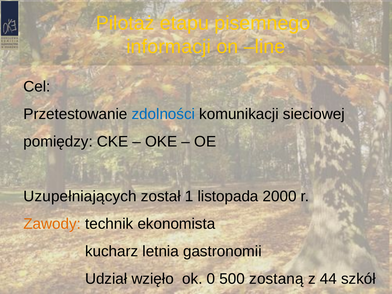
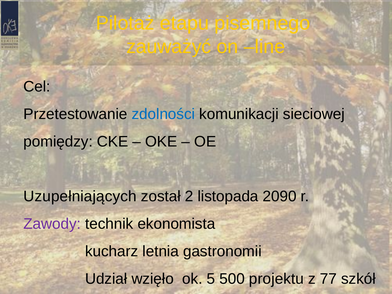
informacji: informacji -> zauważyć (169, 47)
1: 1 -> 2 (189, 196)
2000: 2000 -> 2090 (280, 196)
Zawody colour: orange -> purple (52, 224)
0: 0 -> 5 (211, 279)
zostaną: zostaną -> projektu (276, 279)
44: 44 -> 77 (328, 279)
